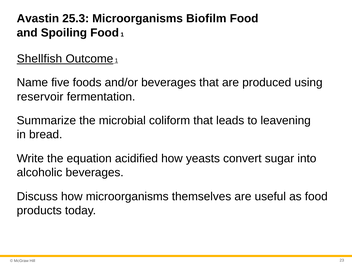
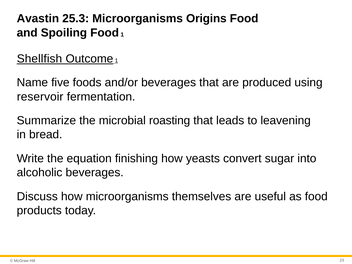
Biofilm: Biofilm -> Origins (206, 19)
coliform: coliform -> roasting (170, 121)
acidified: acidified -> finishing (136, 158)
